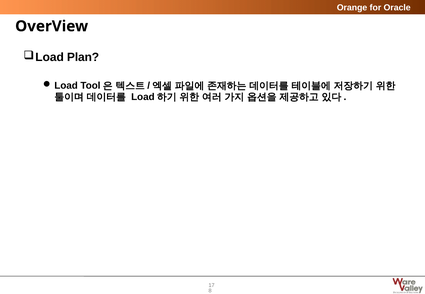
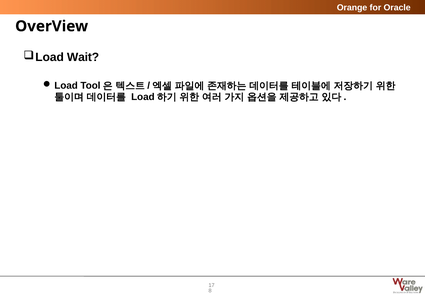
Plan: Plan -> Wait (83, 57)
